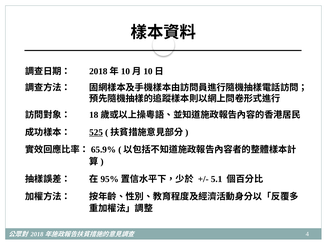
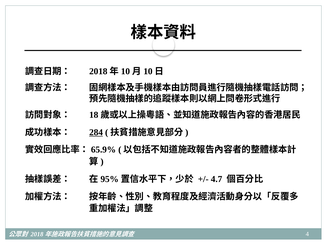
525: 525 -> 284 (96, 132)
5.1: 5.1 -> 4.7 (217, 179)
